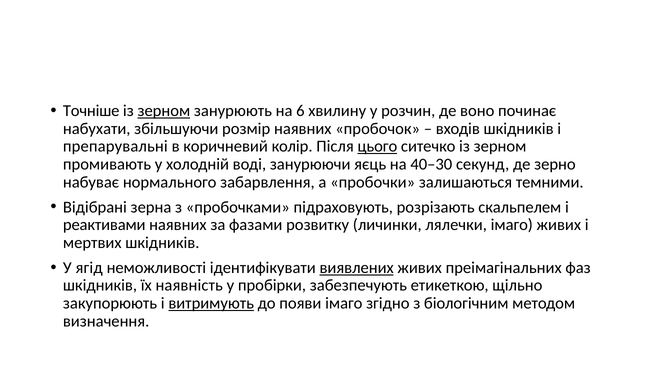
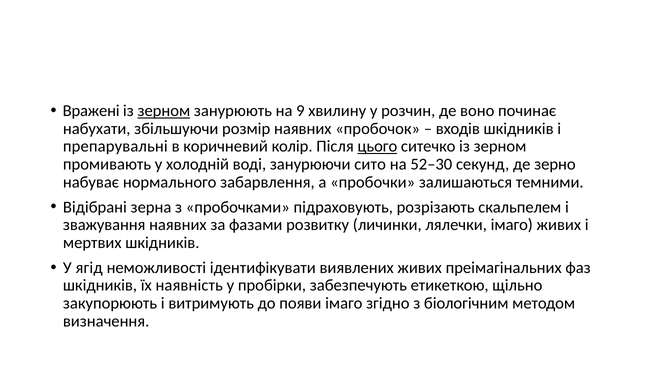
Точніше: Точніше -> Вражені (91, 111)
6: 6 -> 9 (300, 111)
яєць: яєць -> сито (370, 164)
40–30: 40–30 -> 52–30 (431, 164)
реактивами: реактивами -> зважування (104, 225)
виявлених underline: present -> none (357, 268)
витримують underline: present -> none (211, 303)
